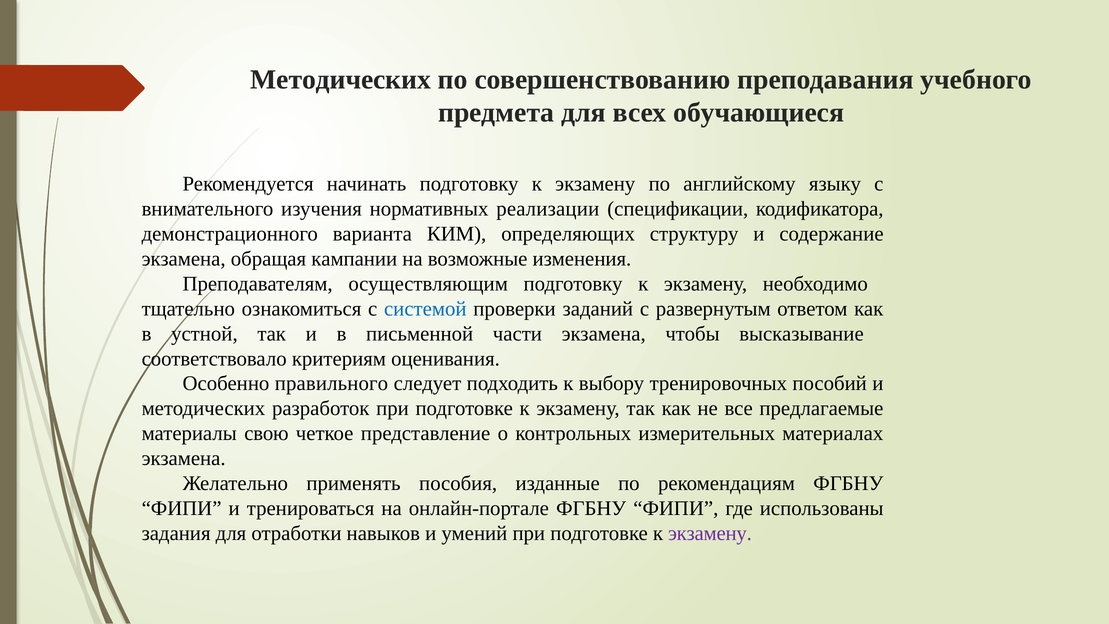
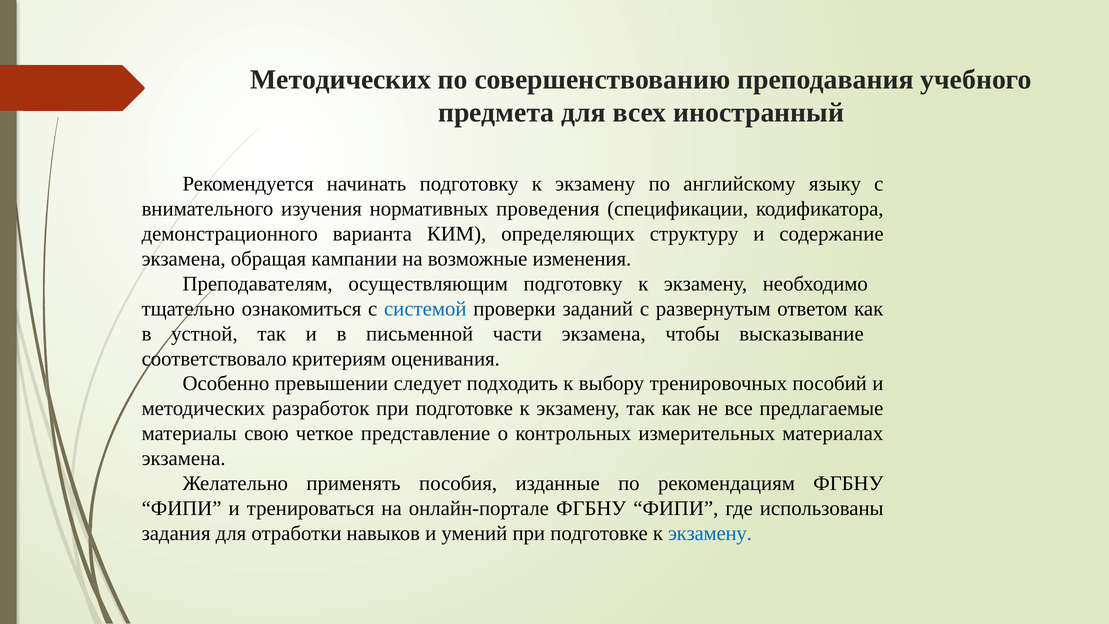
обучающиеся: обучающиеся -> иностранный (759, 113)
реализации: реализации -> проведения (548, 209)
правильного: правильного -> превышении (332, 383)
экзамену colour: purple -> blue (710, 533)
